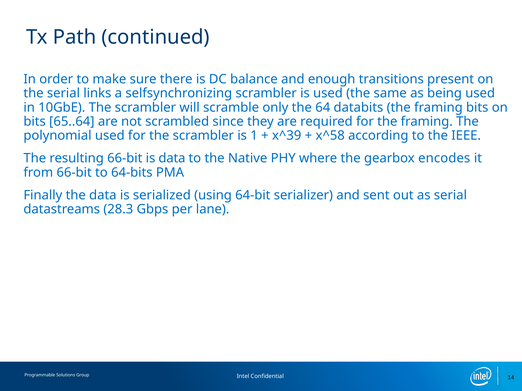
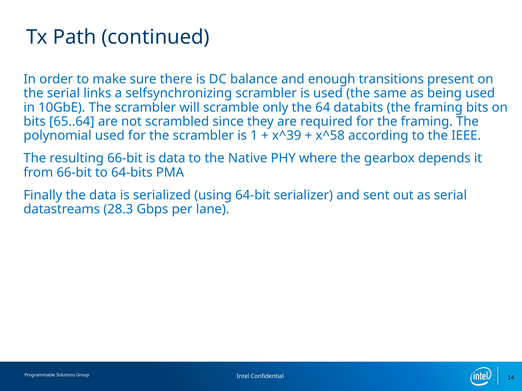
encodes: encodes -> depends (444, 159)
